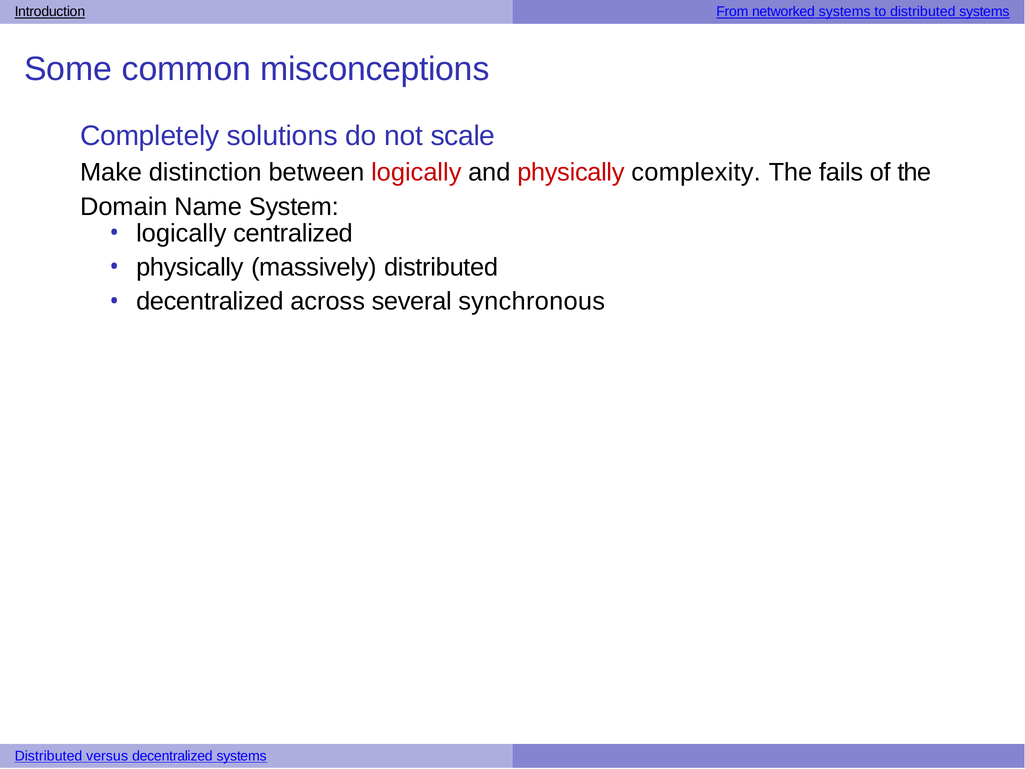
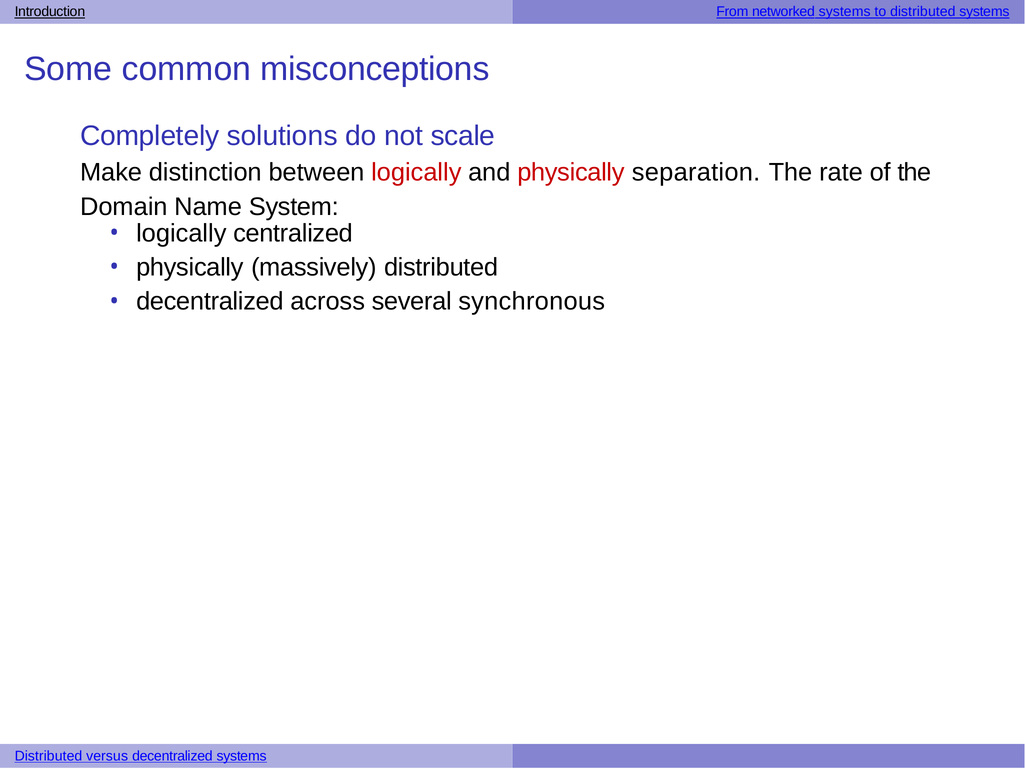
complexity: complexity -> separation (696, 173)
fails: fails -> rate (841, 173)
